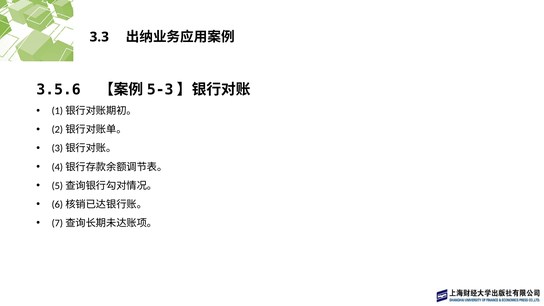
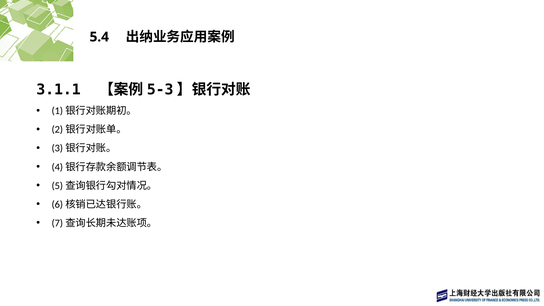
3.3: 3.3 -> 5.4 (99, 37)
3.5.6: 3.5.6 -> 3.1.1 (59, 90)
